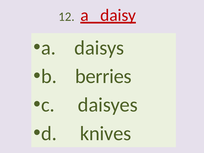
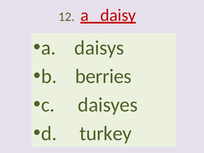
knives: knives -> turkey (106, 133)
